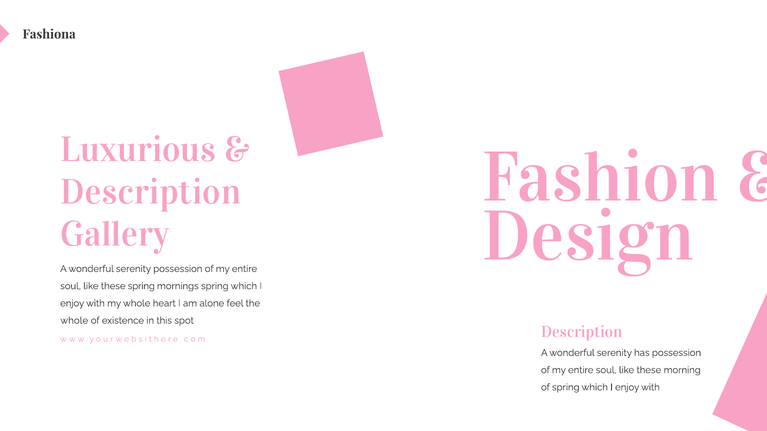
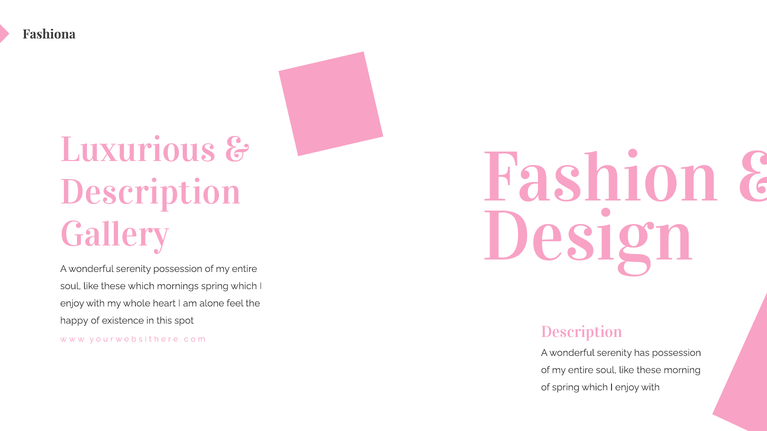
these spring: spring -> which (141, 286)
whole: whole -> happy (74, 321)
